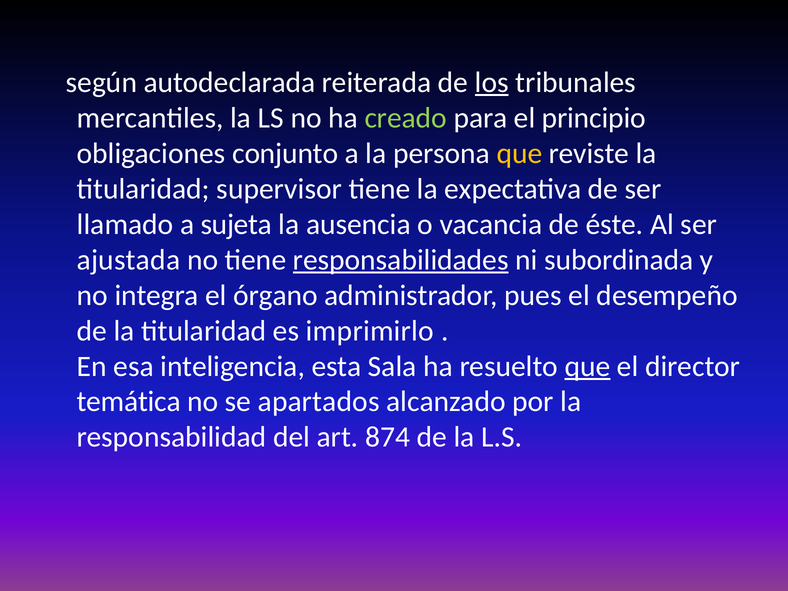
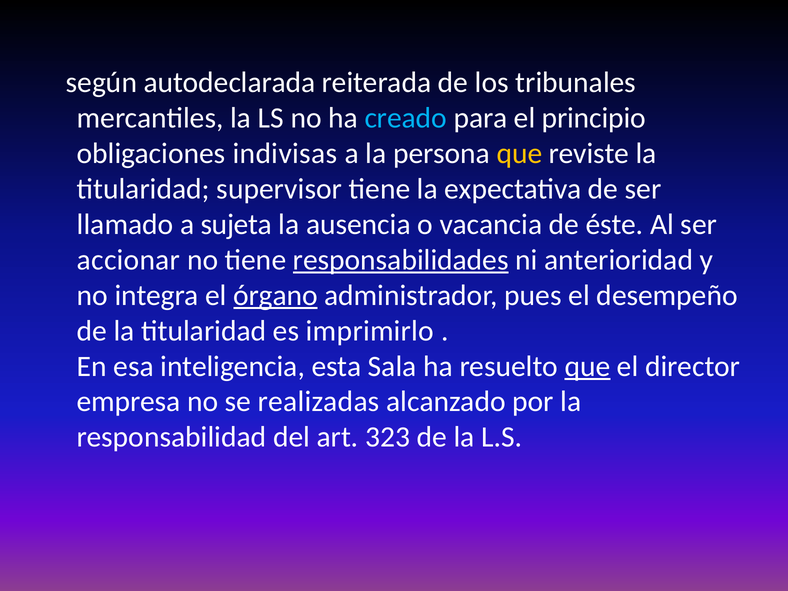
los underline: present -> none (492, 82)
creado colour: light green -> light blue (406, 118)
conjunto: conjunto -> indivisas (285, 153)
ajustada: ajustada -> accionar (128, 260)
subordinada: subordinada -> anterioridad (619, 260)
órgano underline: none -> present (275, 295)
temática: temática -> empresa (129, 402)
apartados: apartados -> realizadas (319, 402)
874: 874 -> 323 (388, 437)
